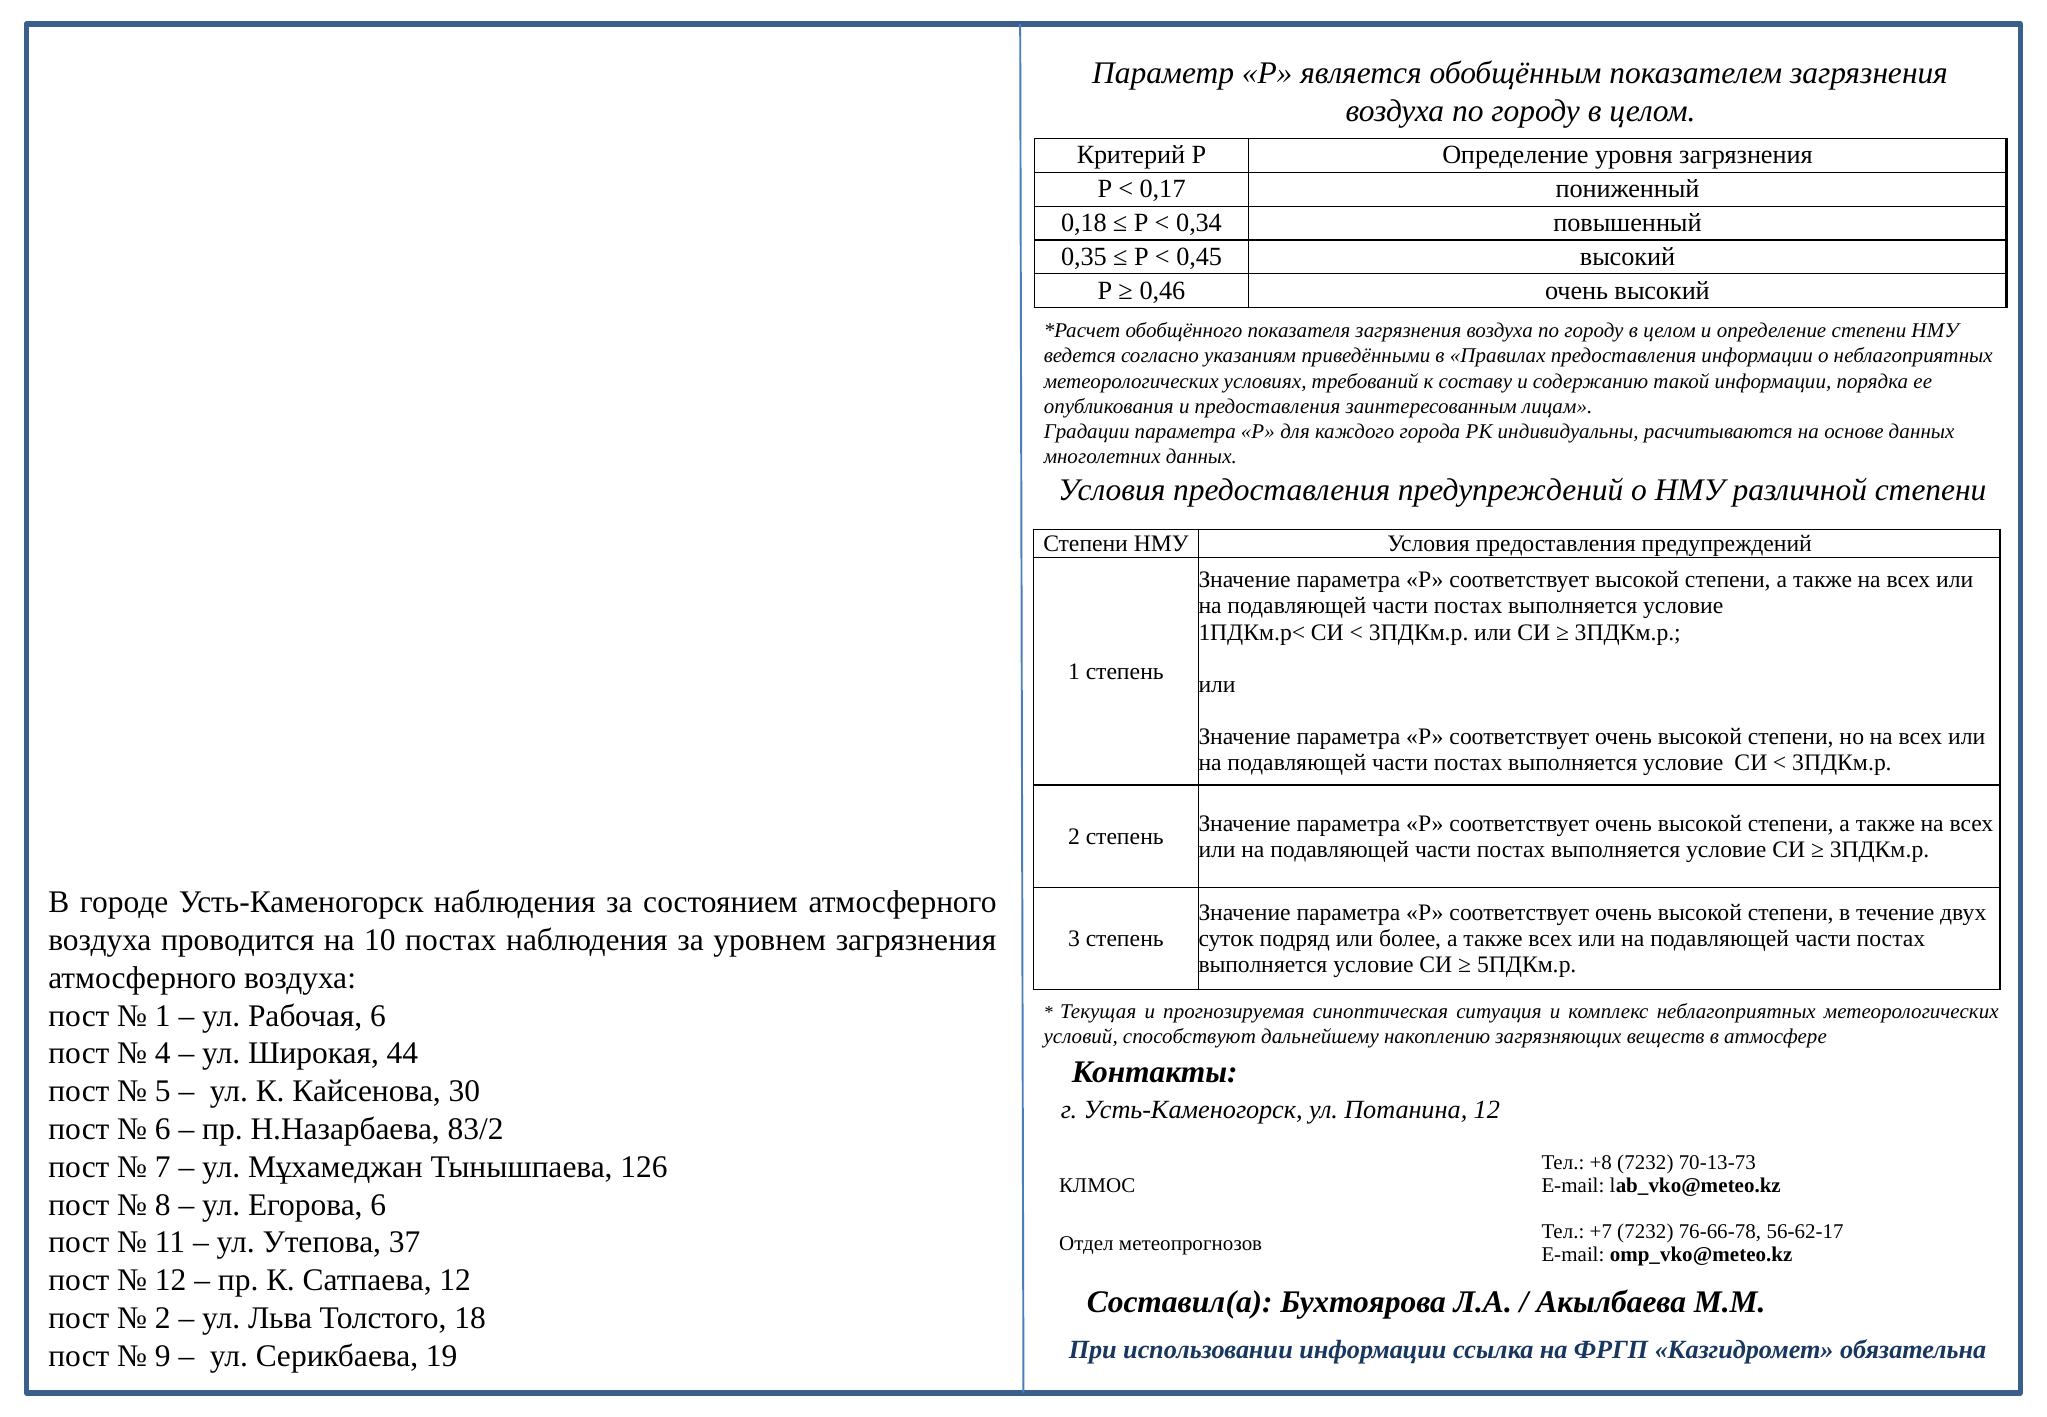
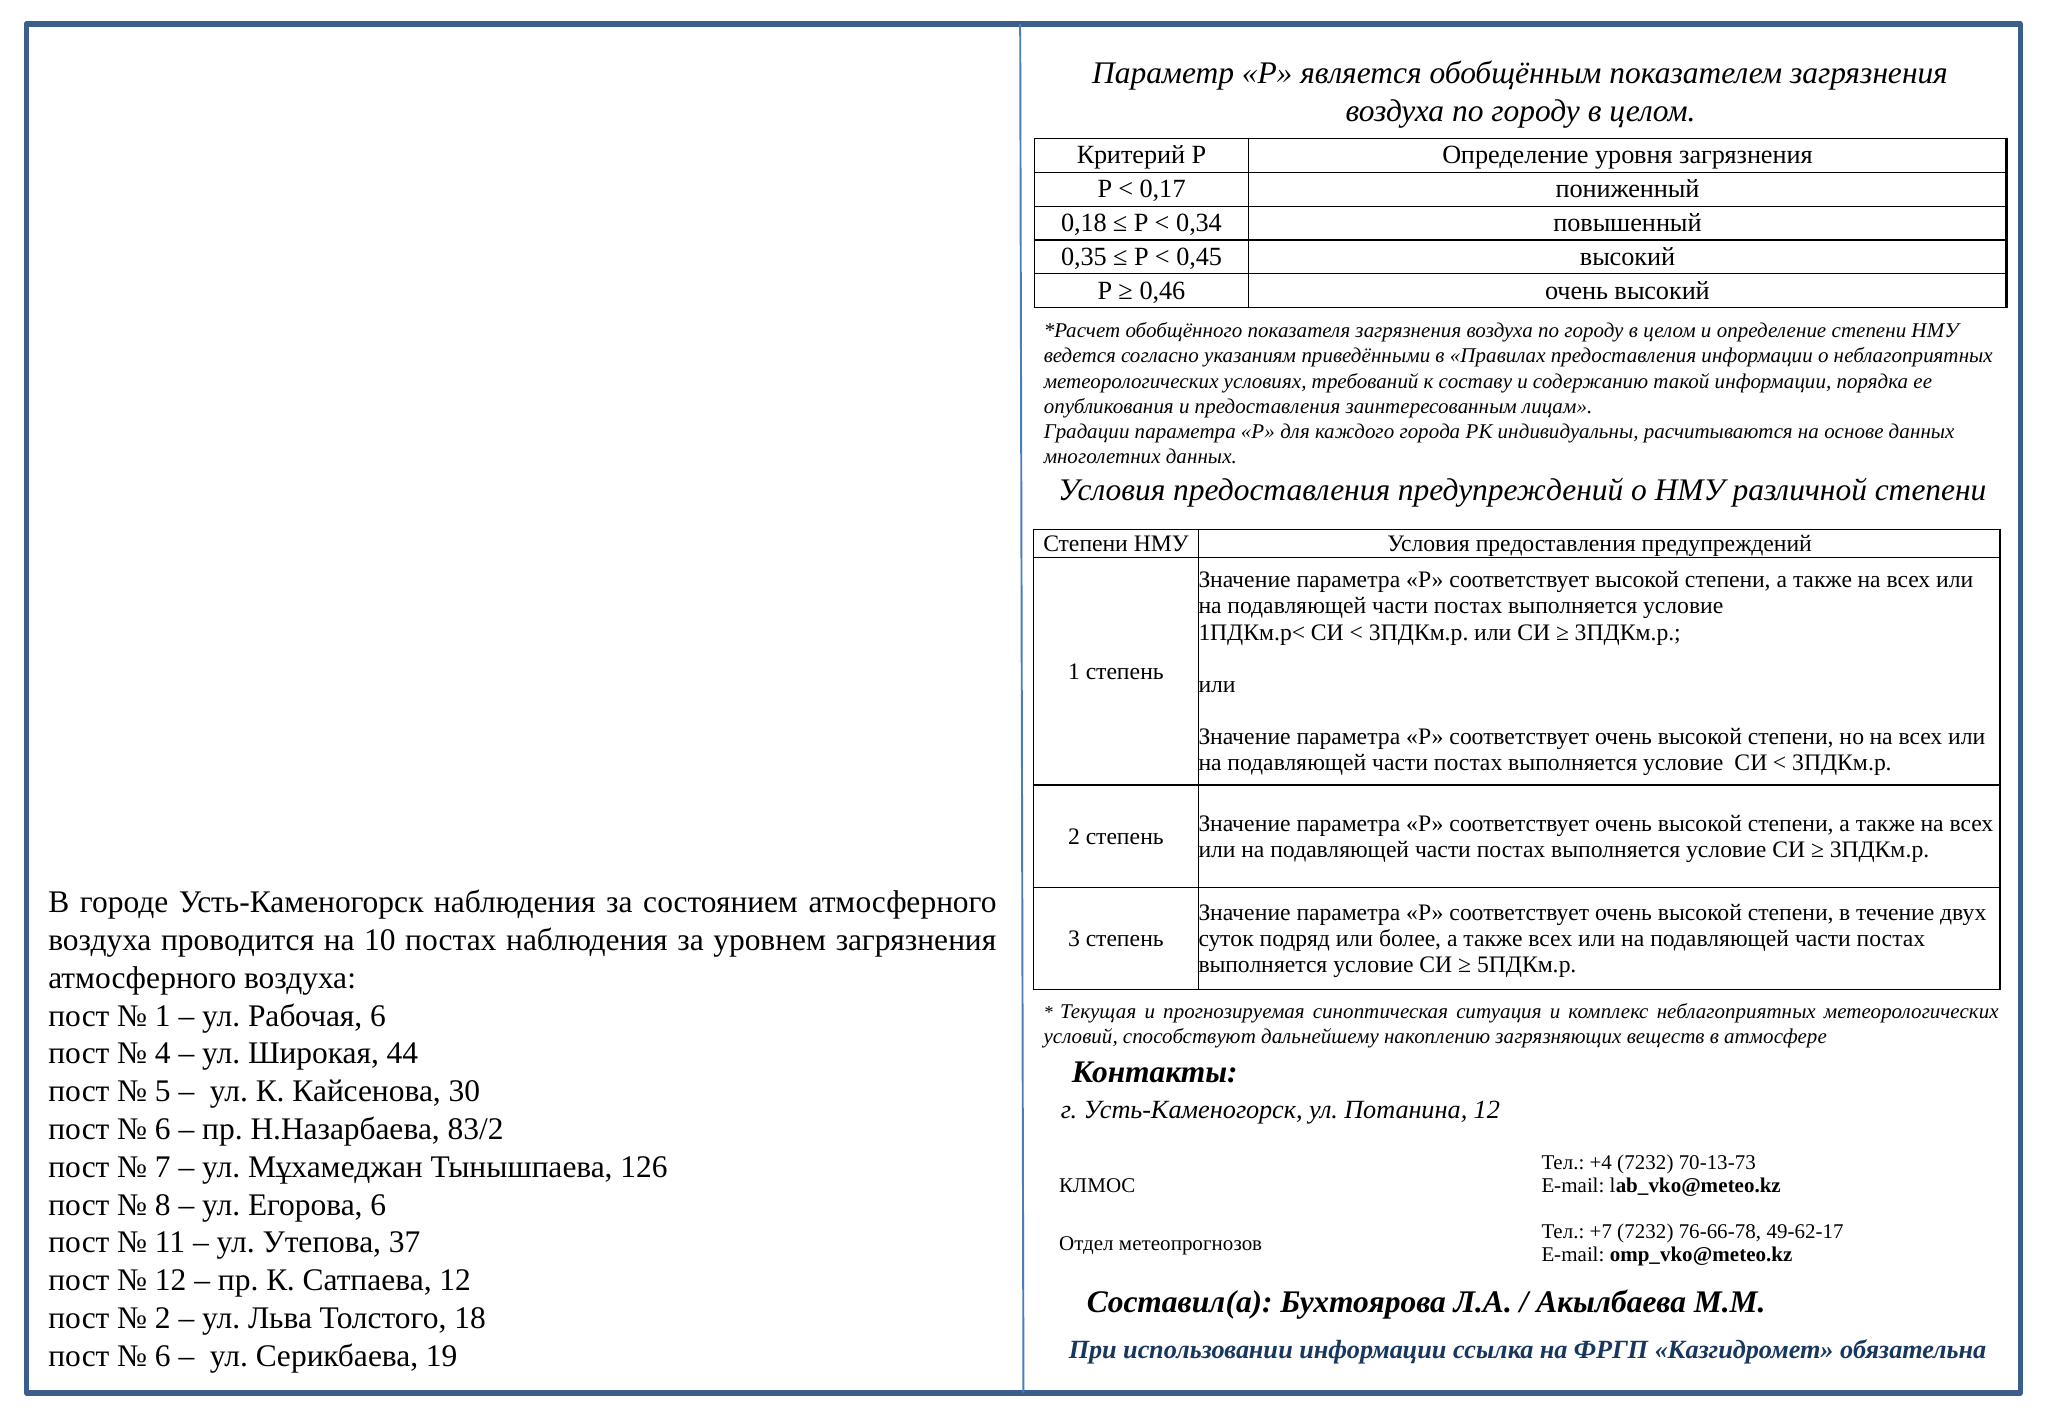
+8: +8 -> +4 (1601, 1162)
56-62-17: 56-62-17 -> 49-62-17 (1805, 1232)
9: 9 -> 6 (163, 1356)
